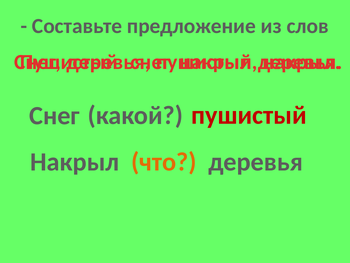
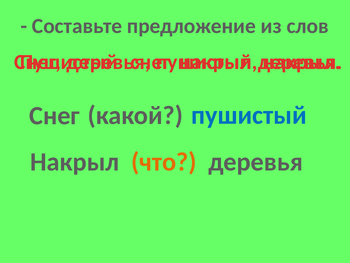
пушистый colour: red -> blue (249, 115)
